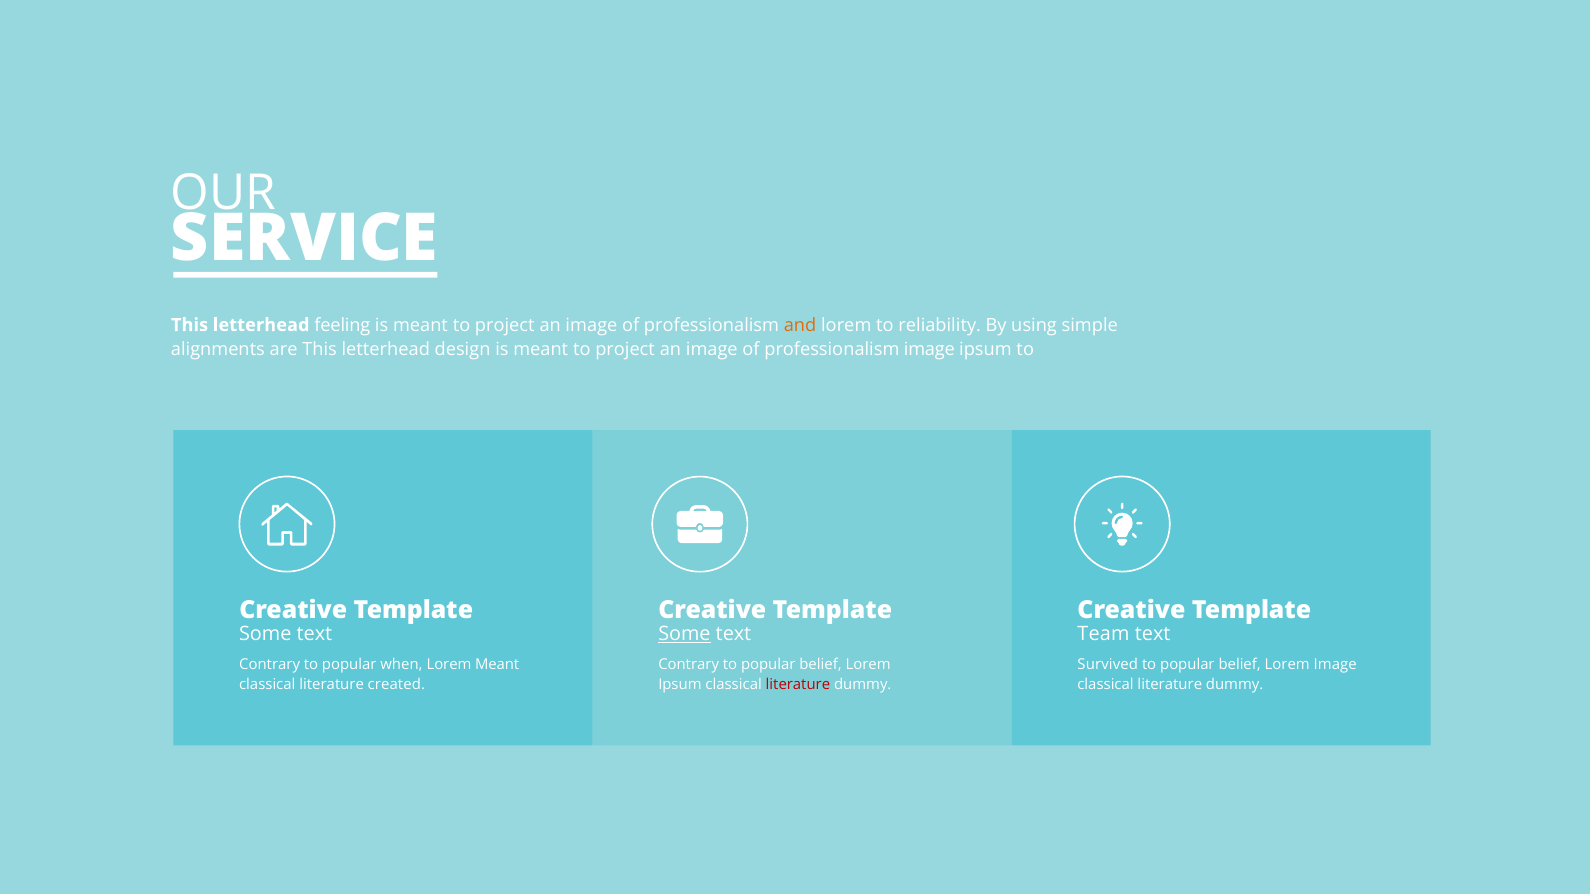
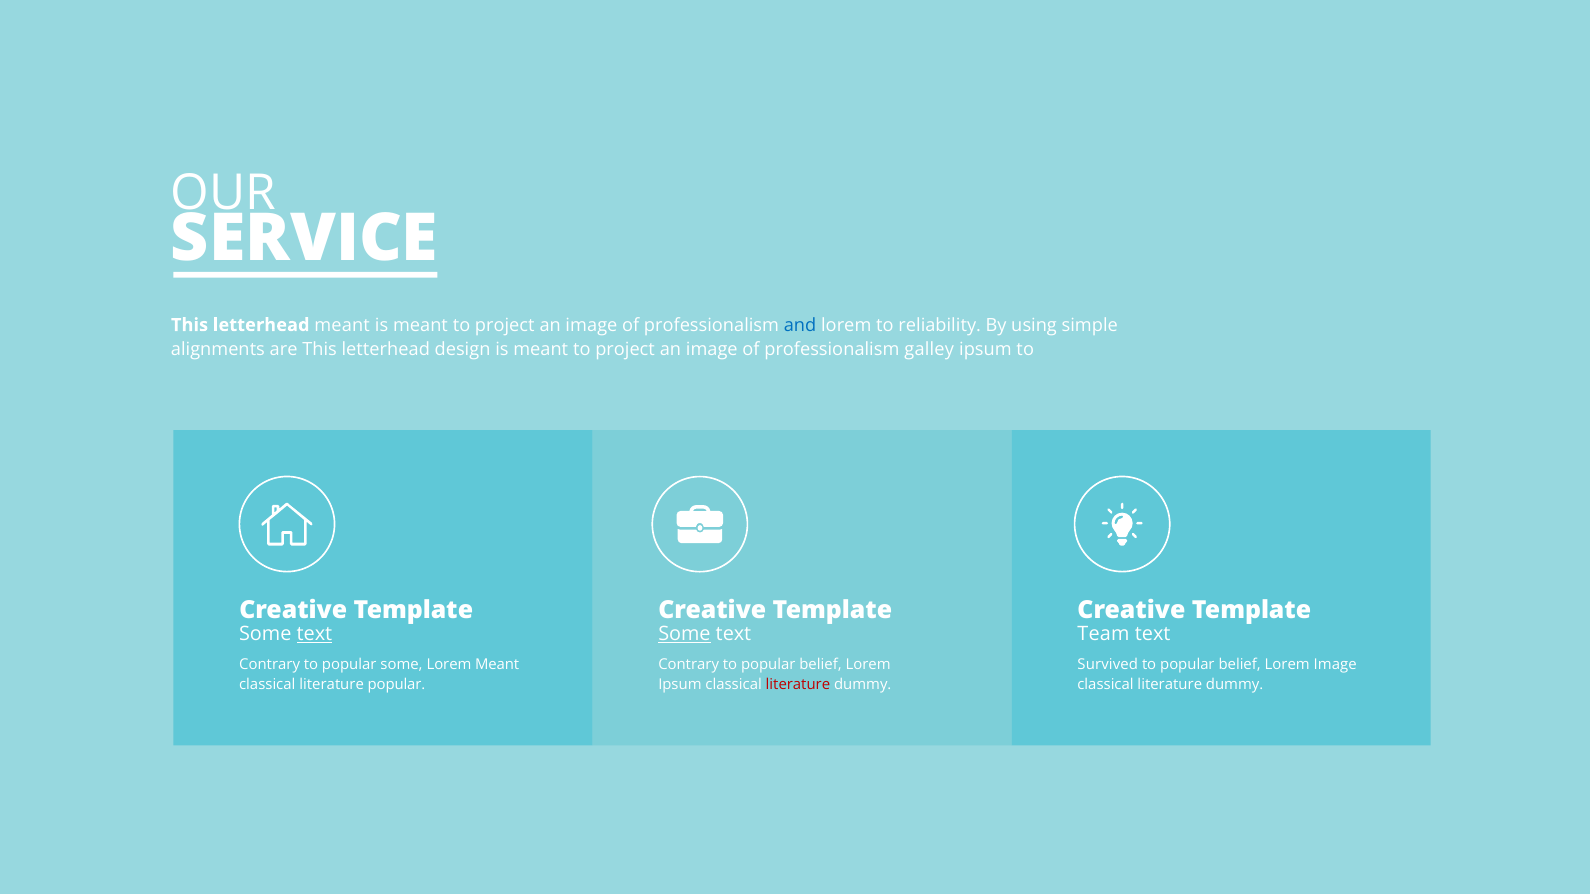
letterhead feeling: feeling -> meant (342, 325)
and colour: orange -> blue (800, 325)
professionalism image: image -> galley (929, 350)
text underline: none -> present (314, 634)
popular when: when -> some (401, 665)
literature created: created -> popular (396, 685)
